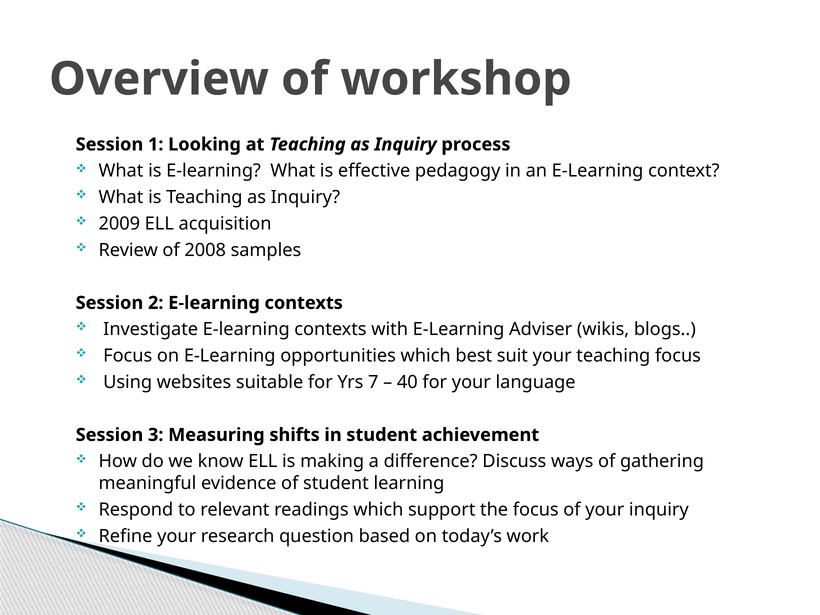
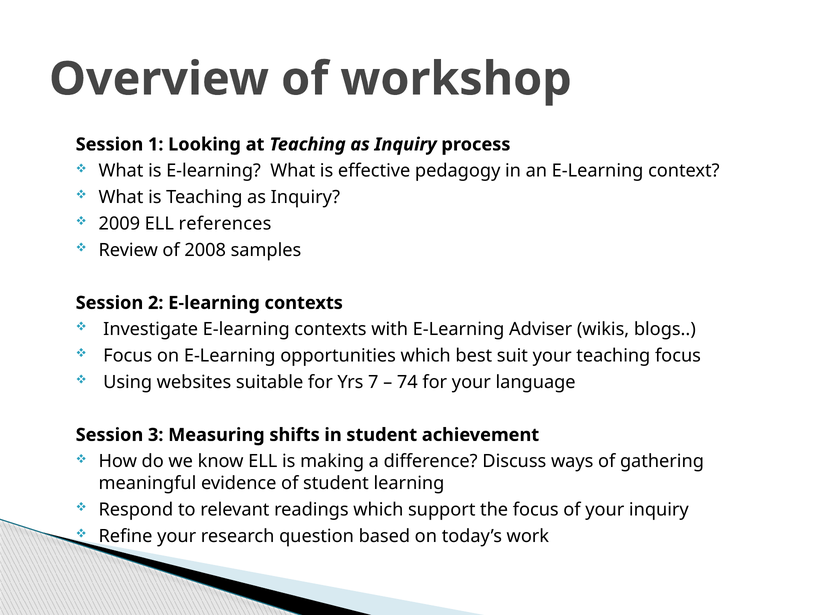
acquisition: acquisition -> references (225, 224)
40: 40 -> 74 (407, 382)
